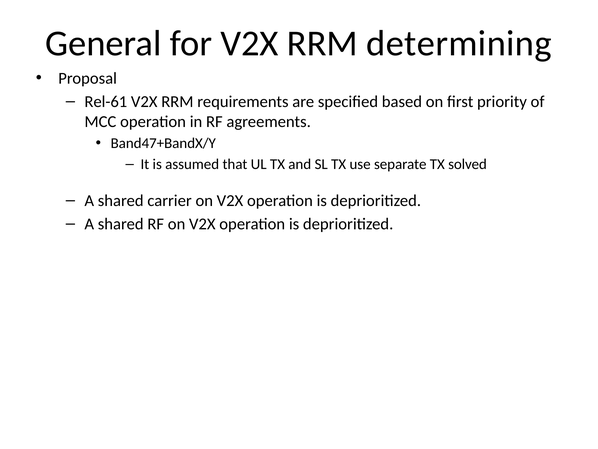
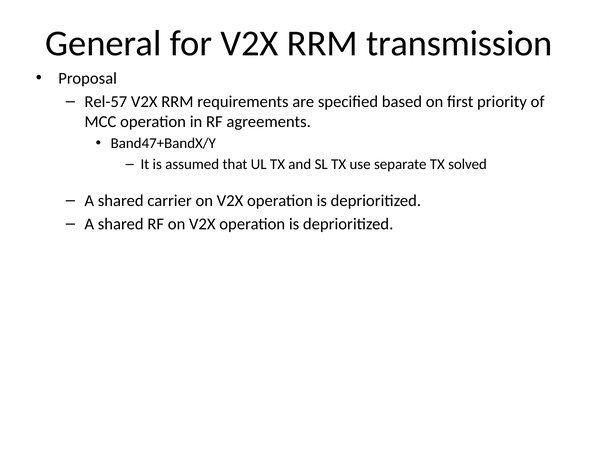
determining: determining -> transmission (459, 43)
Rel-61: Rel-61 -> Rel-57 (106, 101)
